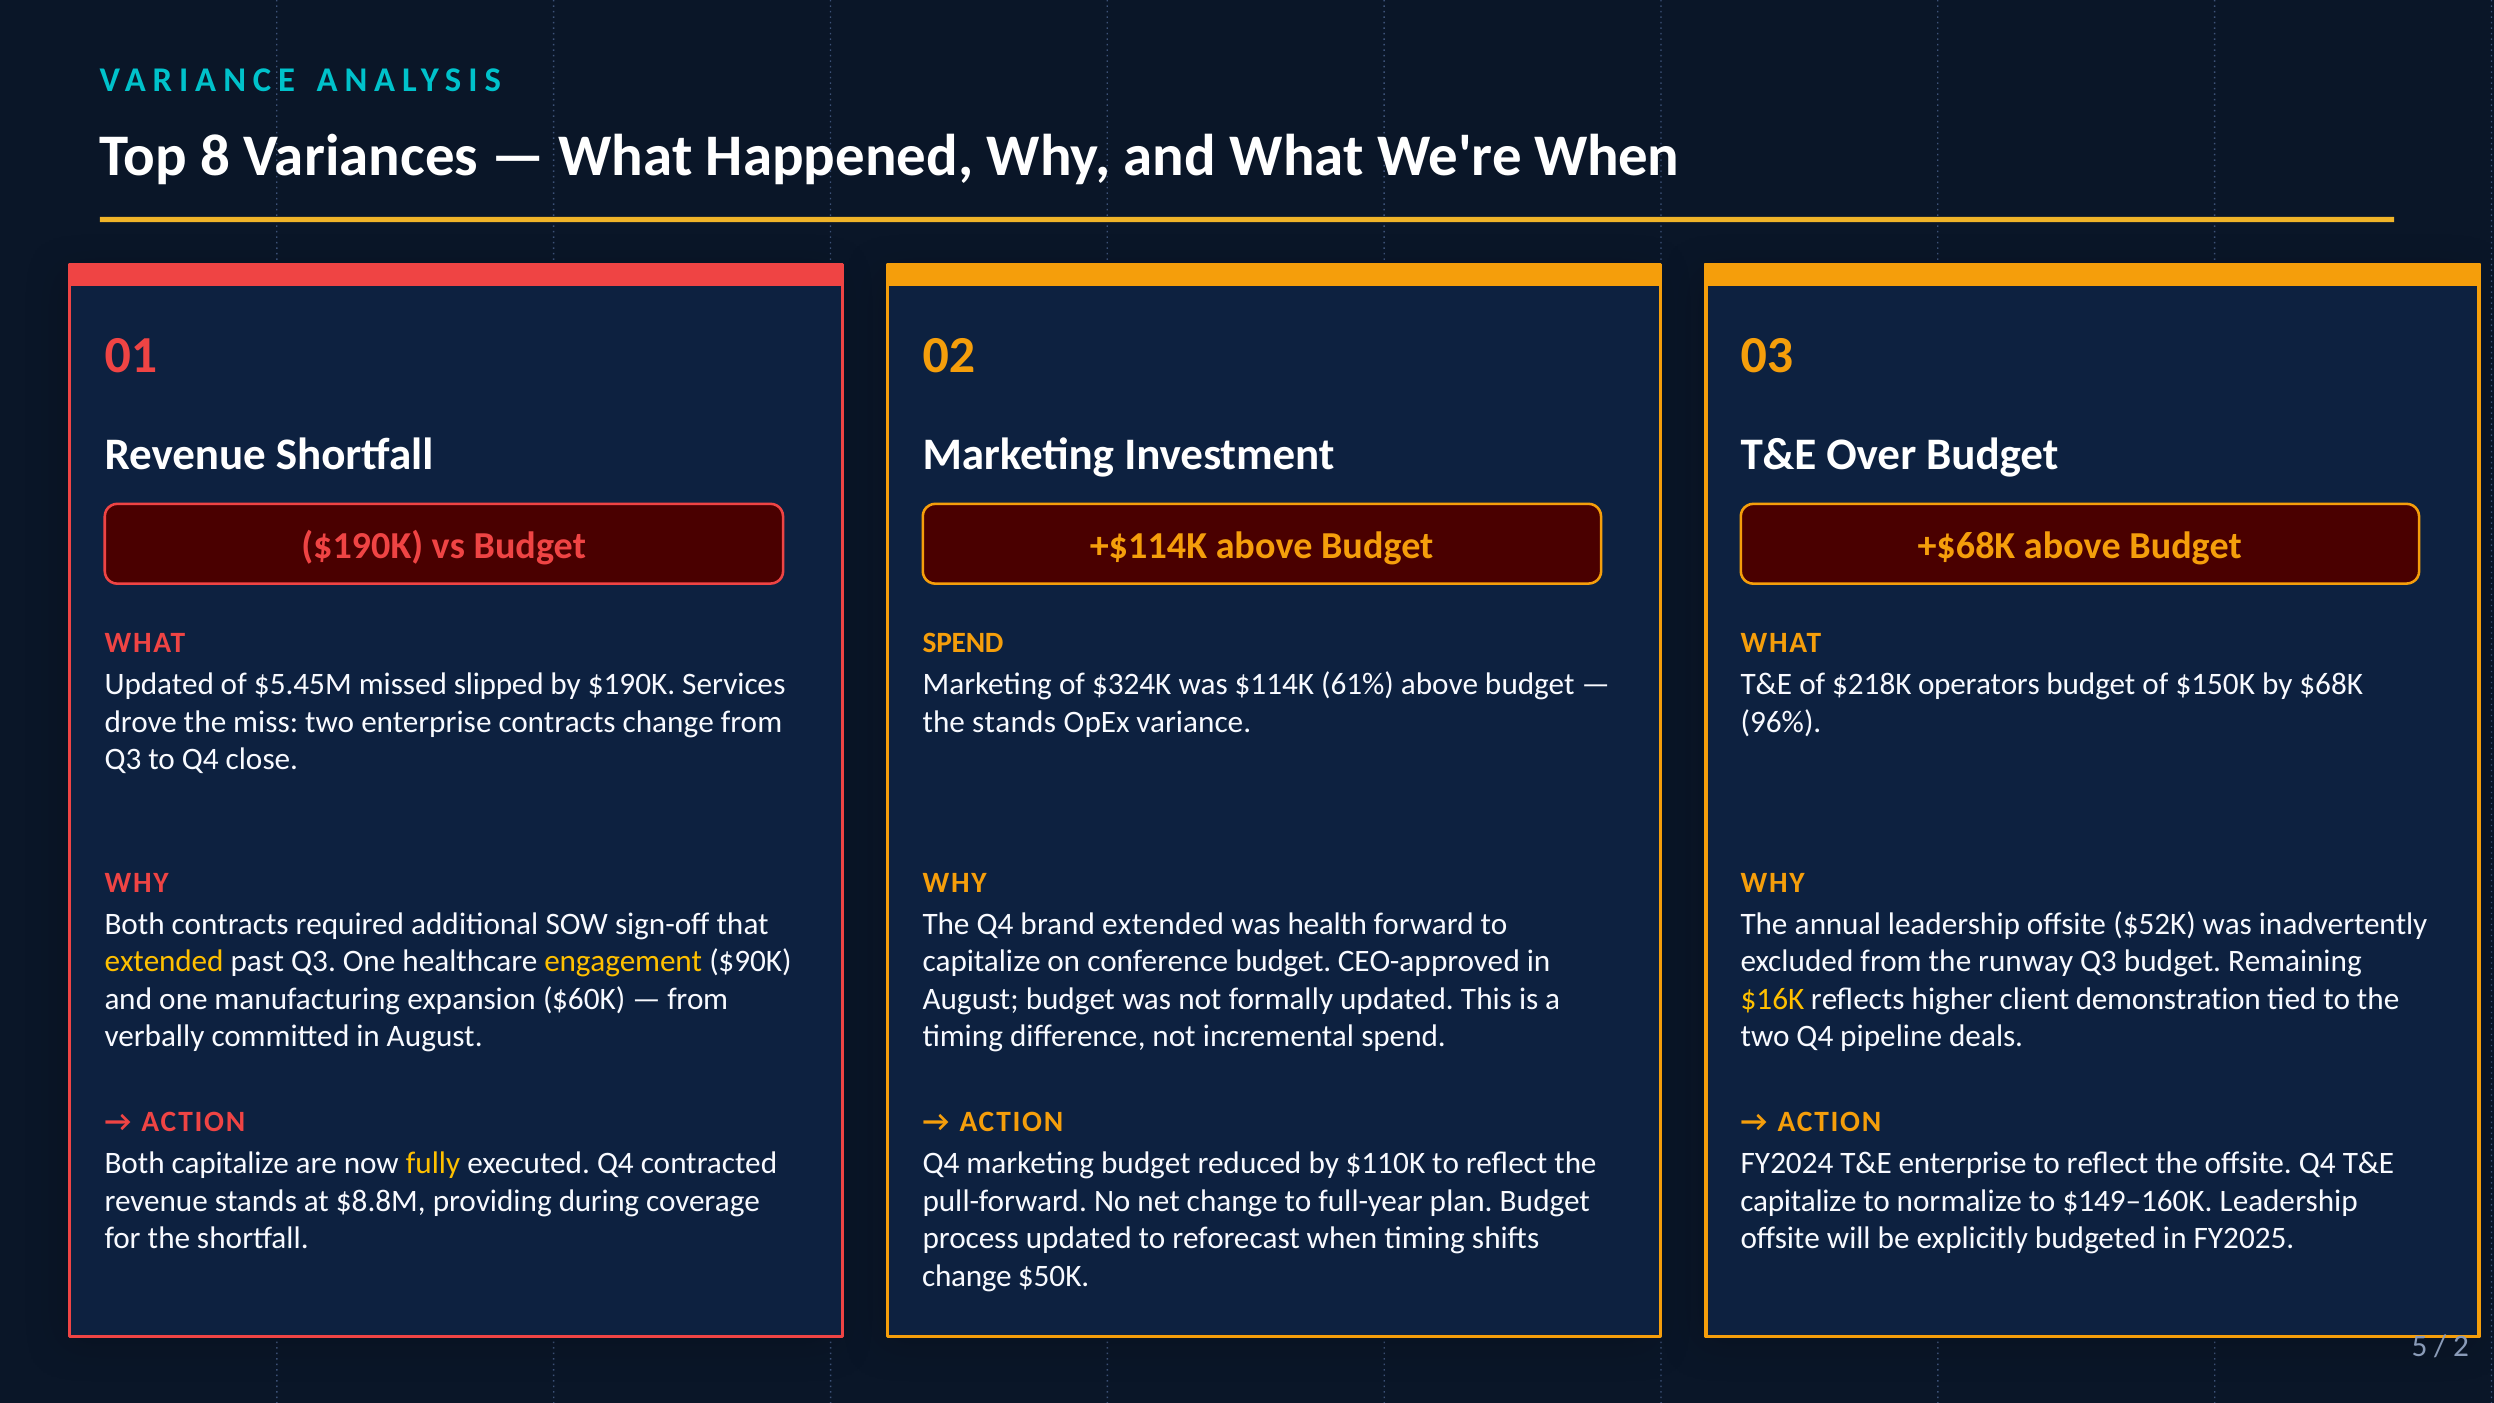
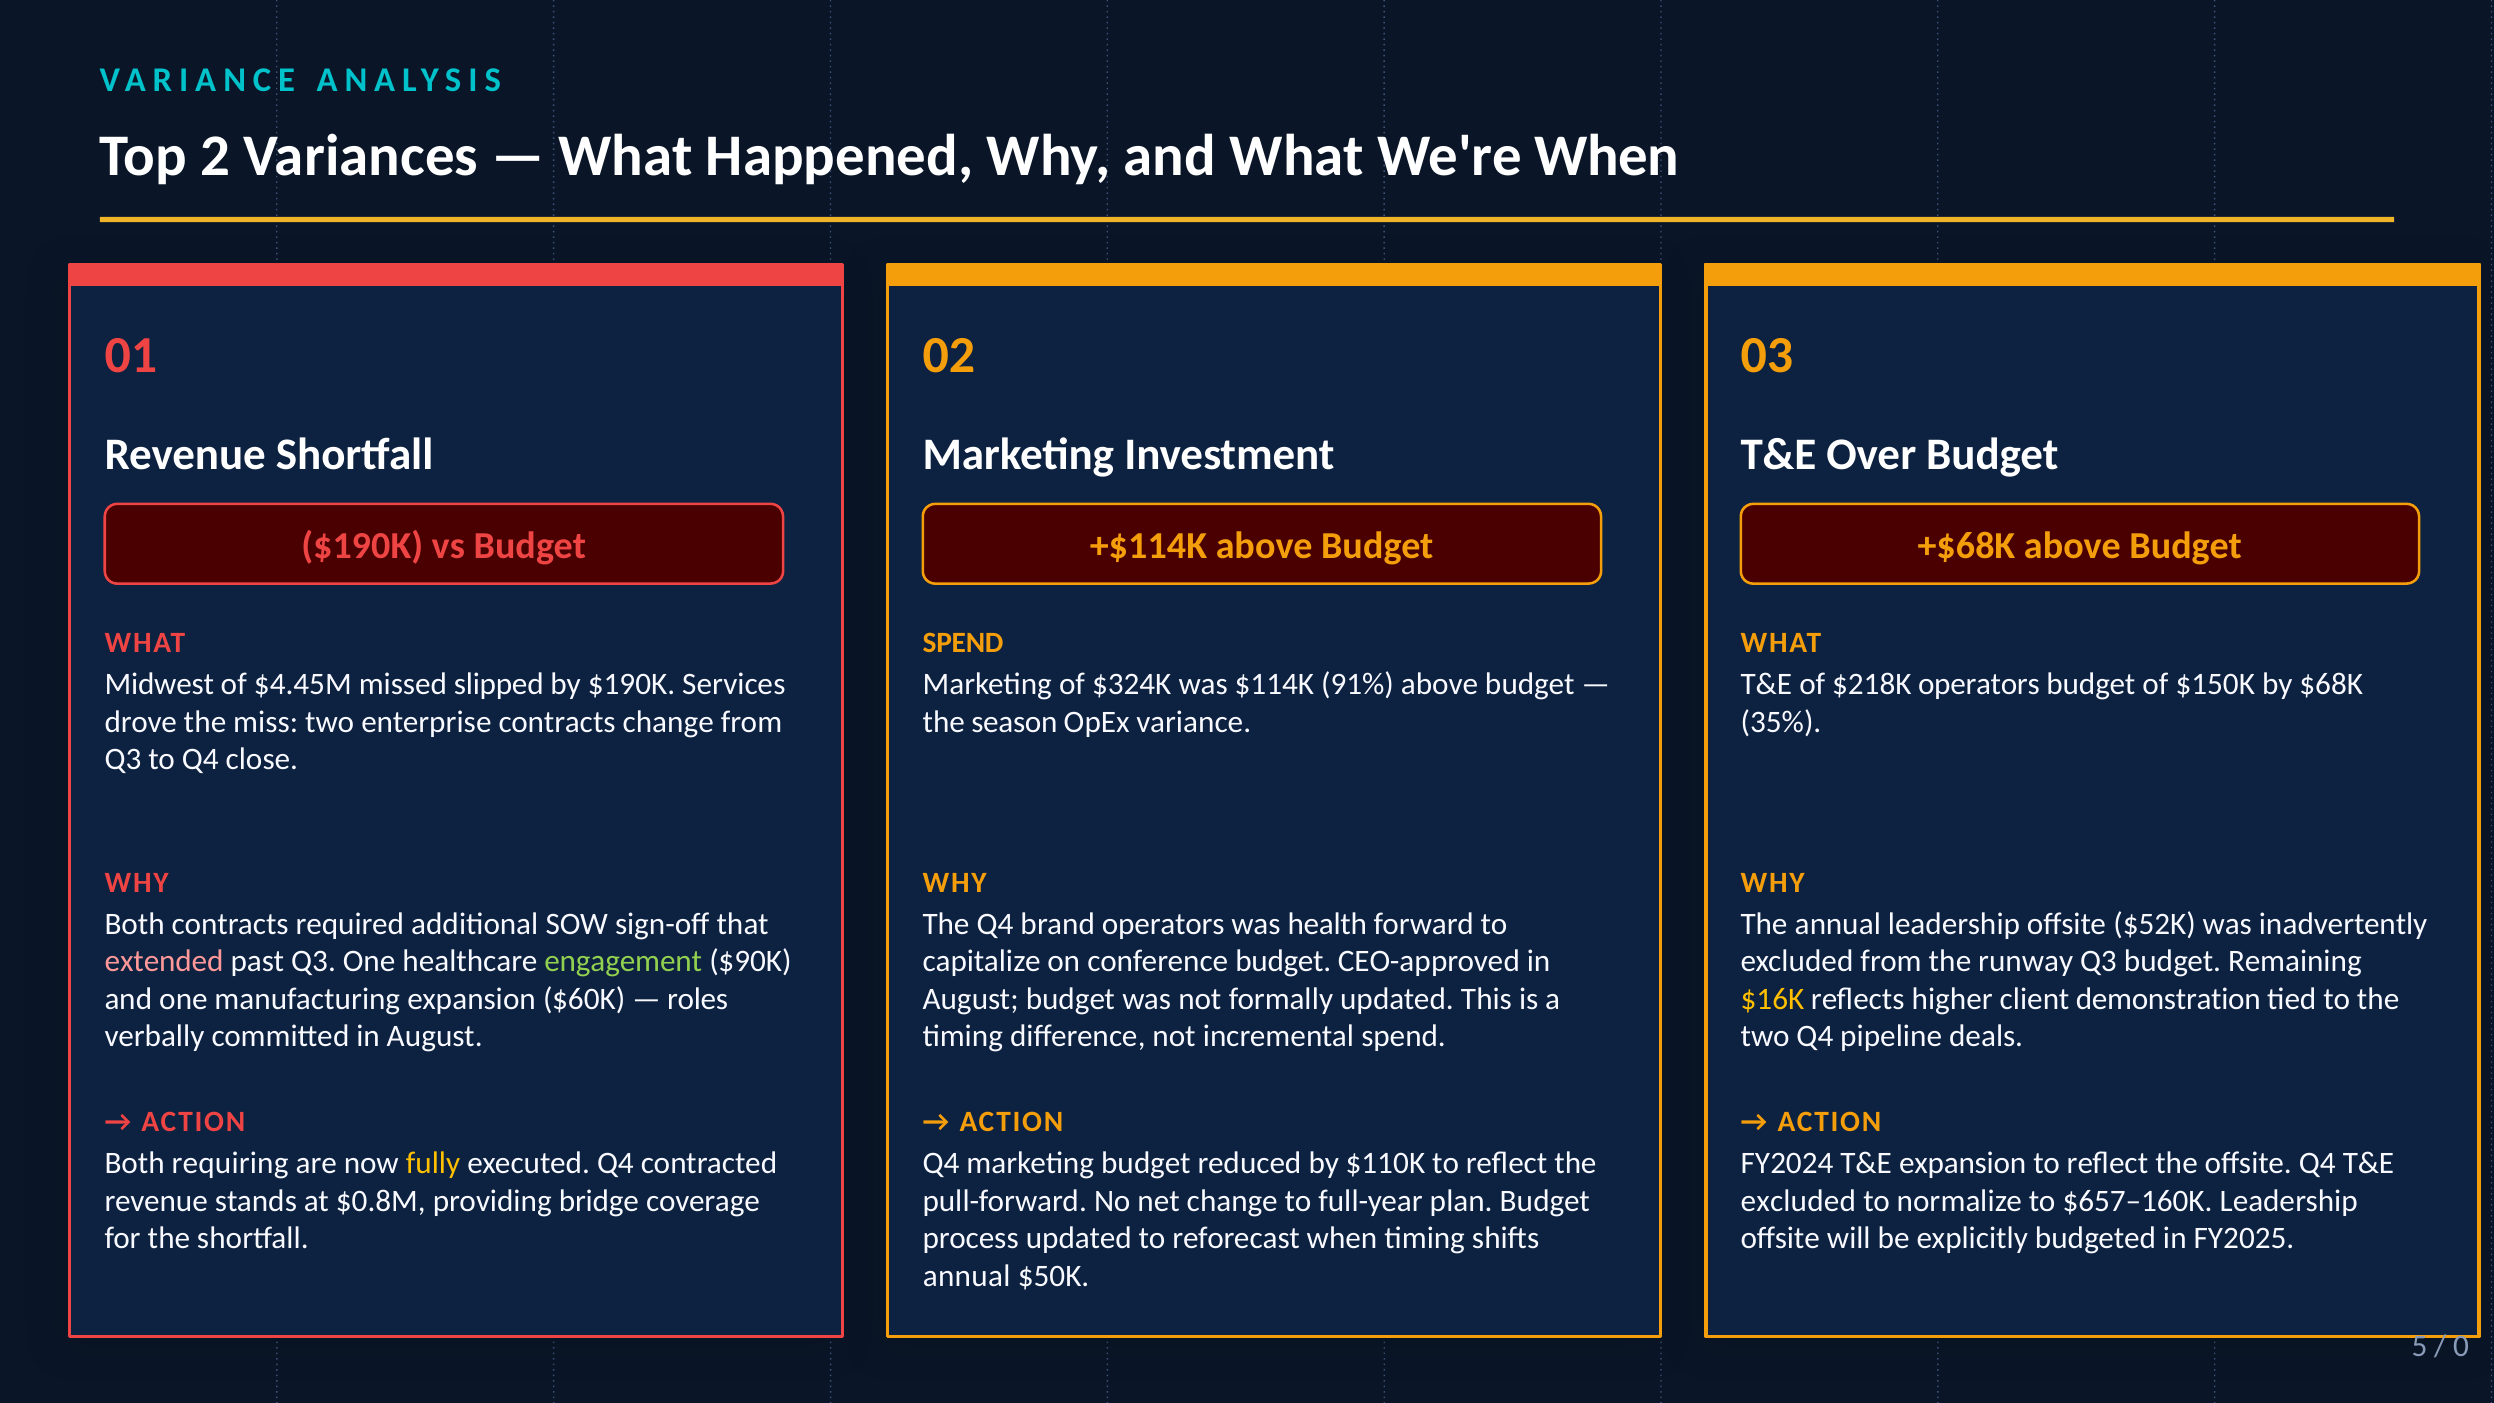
8: 8 -> 2 (215, 156)
Updated: Updated -> Midwest (159, 684)
$5.45M: $5.45M -> $4.45M (303, 684)
61%: 61% -> 91% (1357, 684)
the stands: stands -> season (1014, 722)
96%: 96% -> 35% (1781, 722)
brand extended: extended -> operators (1163, 924)
extended colour: yellow -> pink (164, 961)
engagement colour: yellow -> light green (623, 961)
from: from -> roles (698, 999)
Both capitalize: capitalize -> requiring (230, 1163)
T&E enterprise: enterprise -> expansion (1963, 1163)
$8.8M: $8.8M -> $0.8M (381, 1201)
during: during -> bridge (599, 1201)
capitalize: capitalize -> excluded (1798, 1201)
$149–160K: $149–160K -> $657–160K (2138, 1201)
change: change -> annual (967, 1276)
2: 2 -> 0 (2461, 1346)
